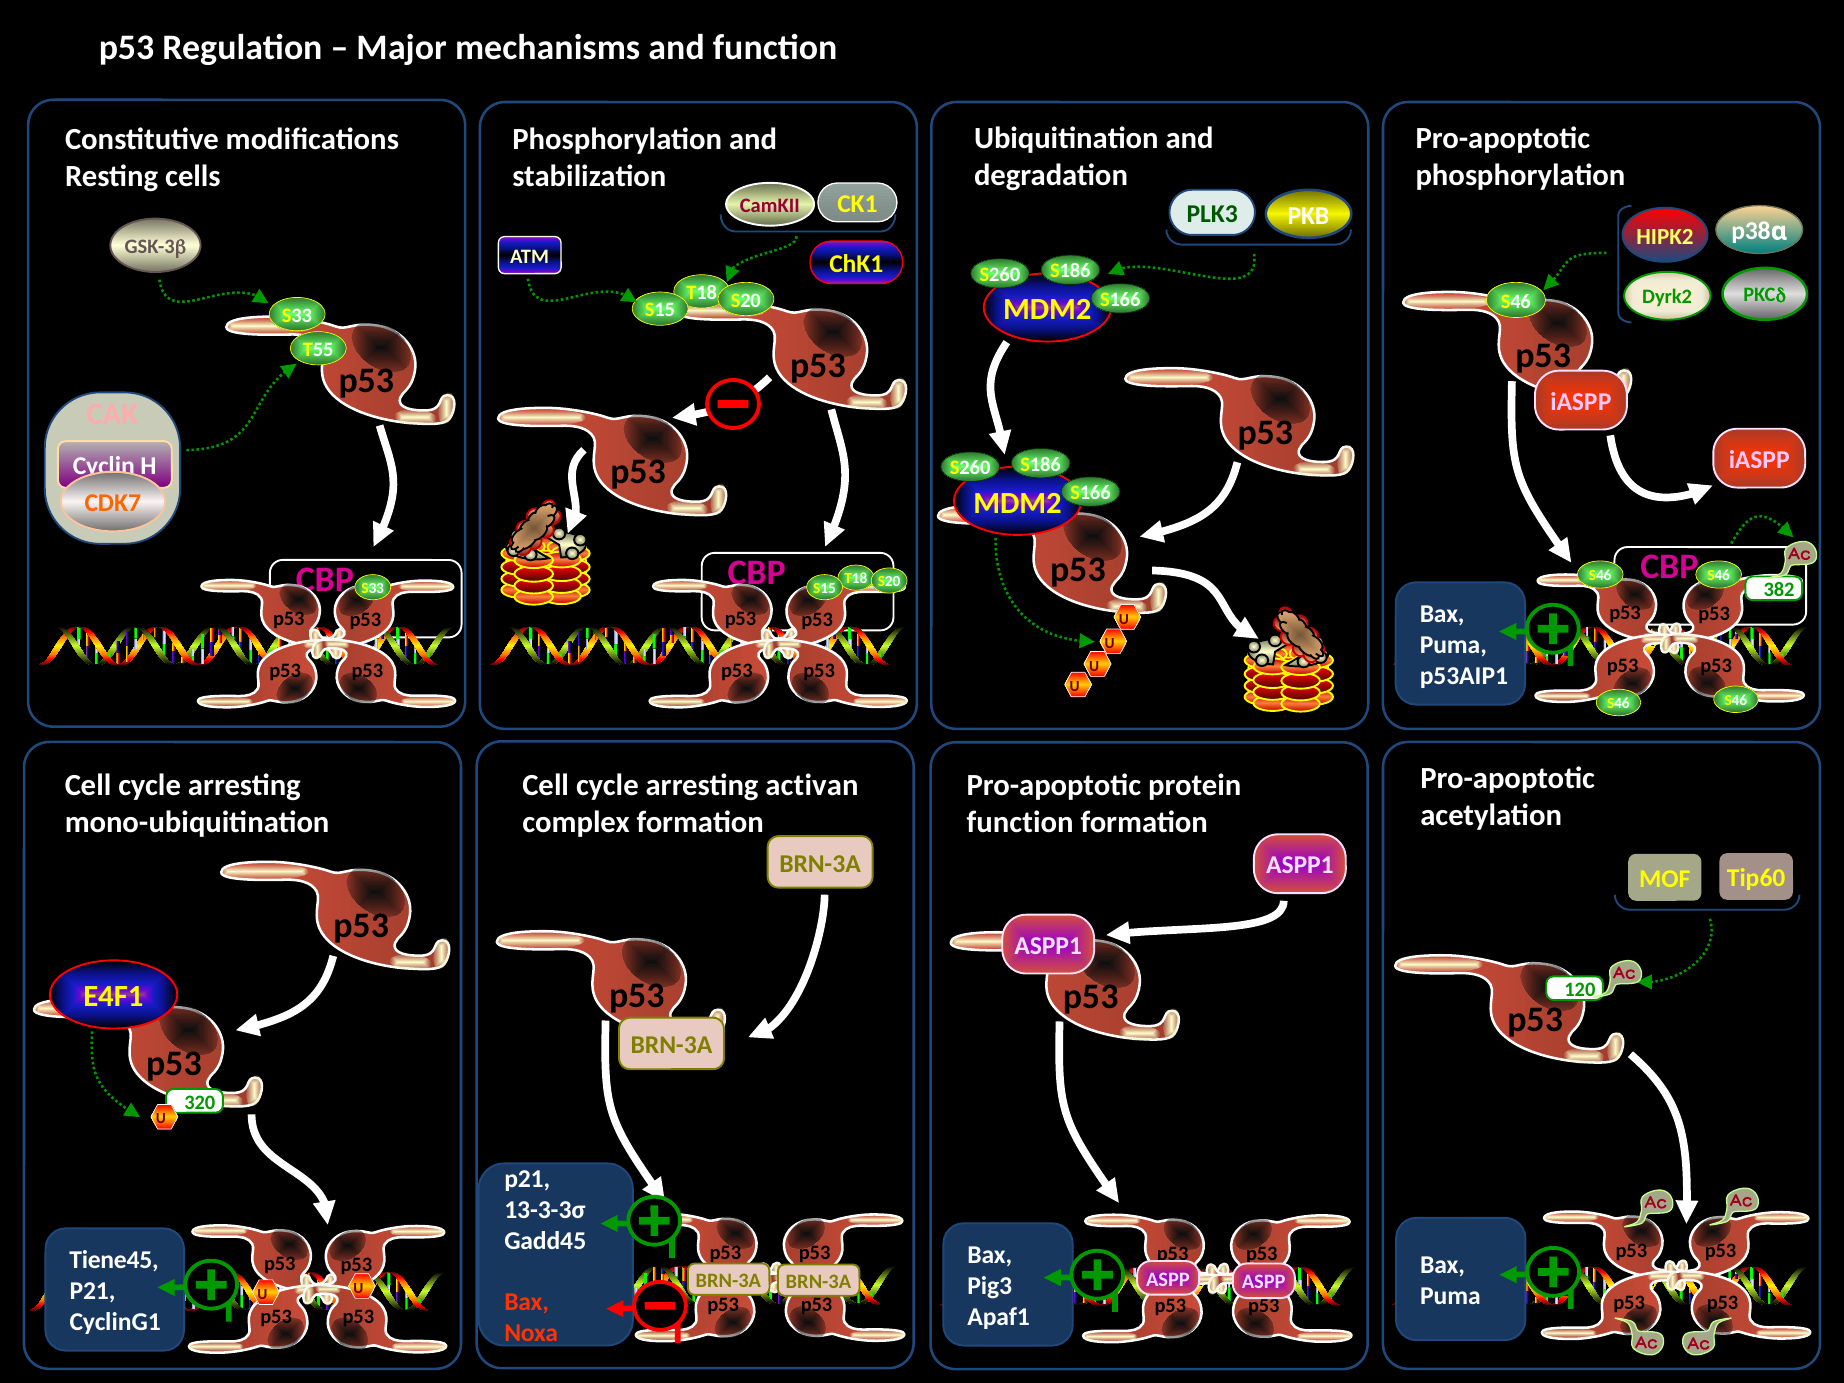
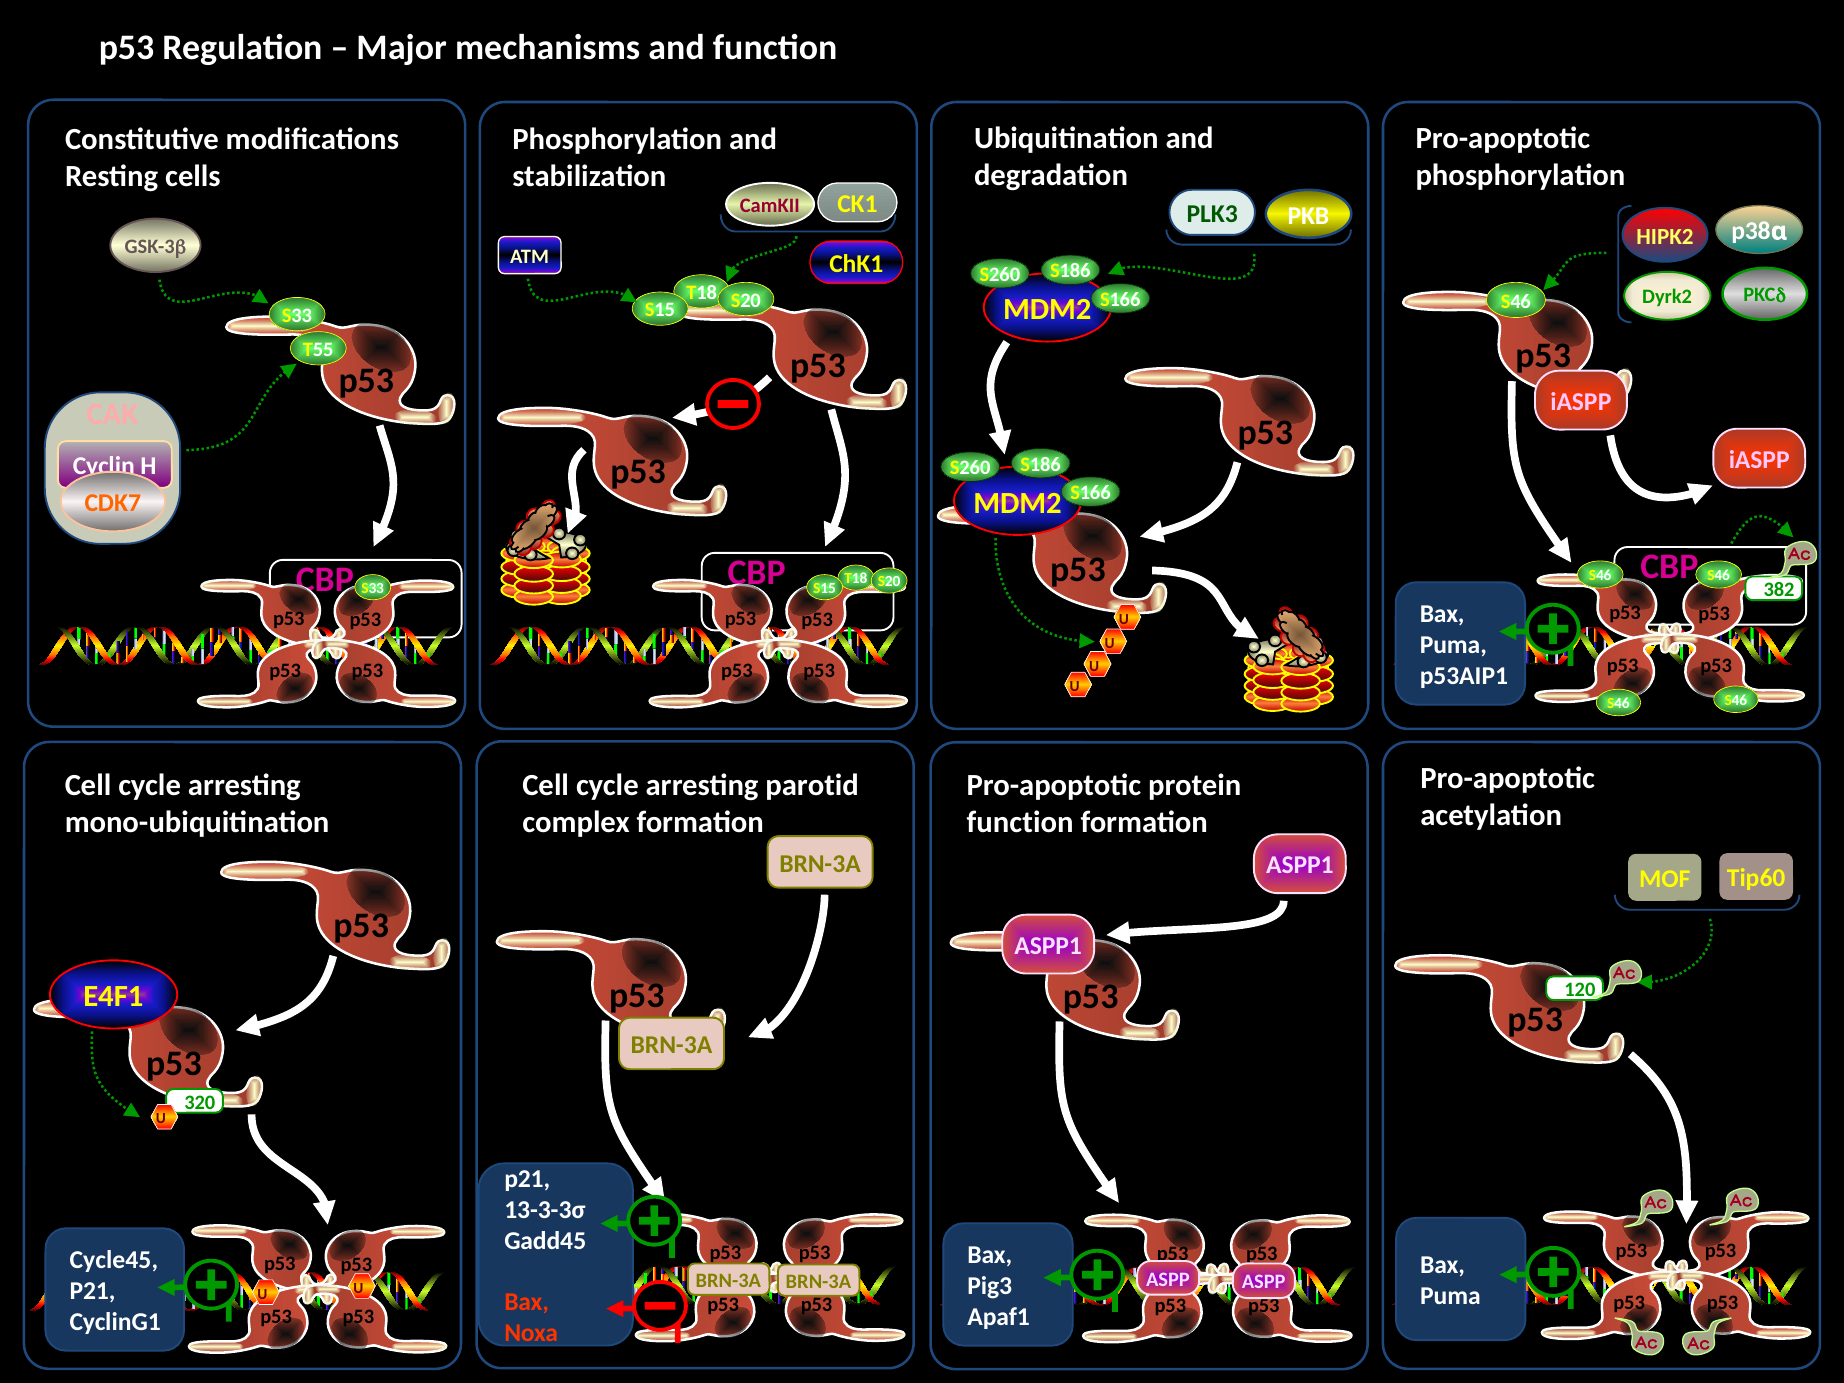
activan: activan -> parotid (812, 785)
Tiene45: Tiene45 -> Cycle45 (114, 1260)
